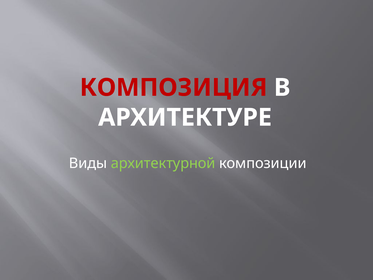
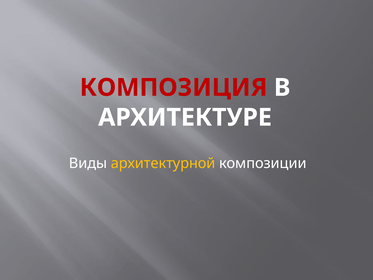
архитектурной colour: light green -> yellow (163, 163)
